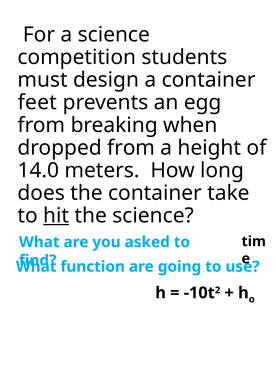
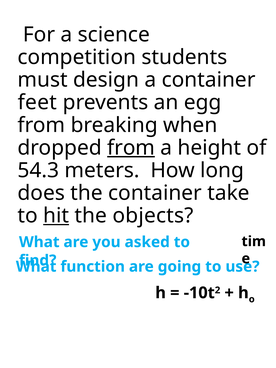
from underline: none -> present (131, 148)
14.0: 14.0 -> 54.3 (38, 170)
the science: science -> objects (153, 216)
